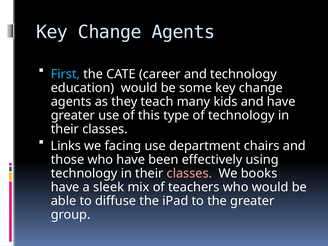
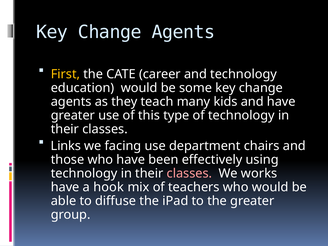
First colour: light blue -> yellow (65, 74)
books: books -> works (259, 173)
sleek: sleek -> hook (109, 187)
